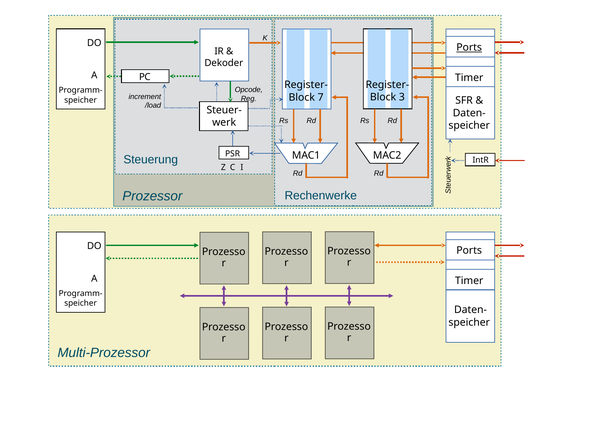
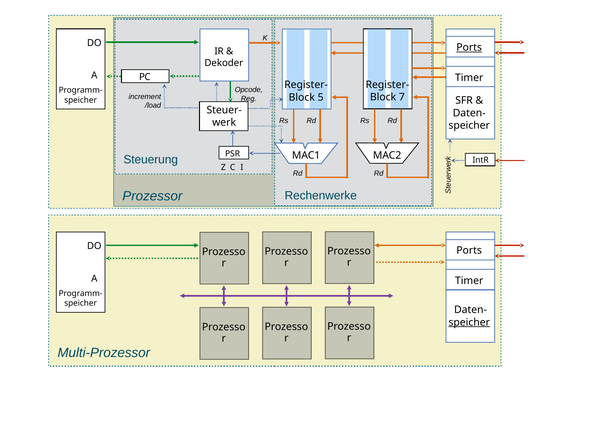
3: 3 -> 7 (402, 97)
7: 7 -> 5 (321, 97)
speicher underline: none -> present (469, 322)
